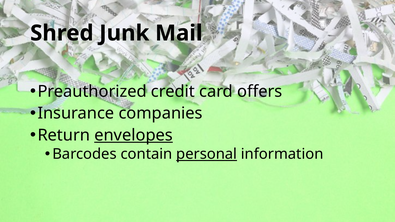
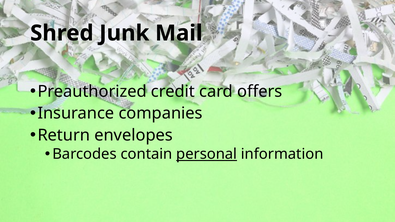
envelopes underline: present -> none (134, 135)
